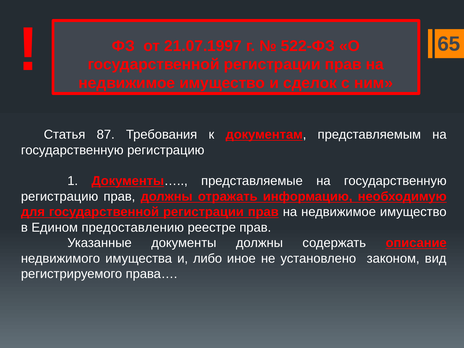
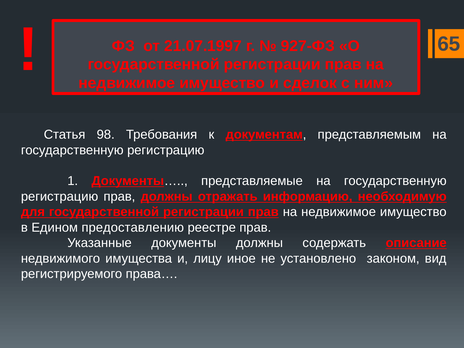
522-ФЗ: 522-ФЗ -> 927-ФЗ (308, 46)
87: 87 -> 98 (106, 135)
либо: либо -> лицу (208, 258)
